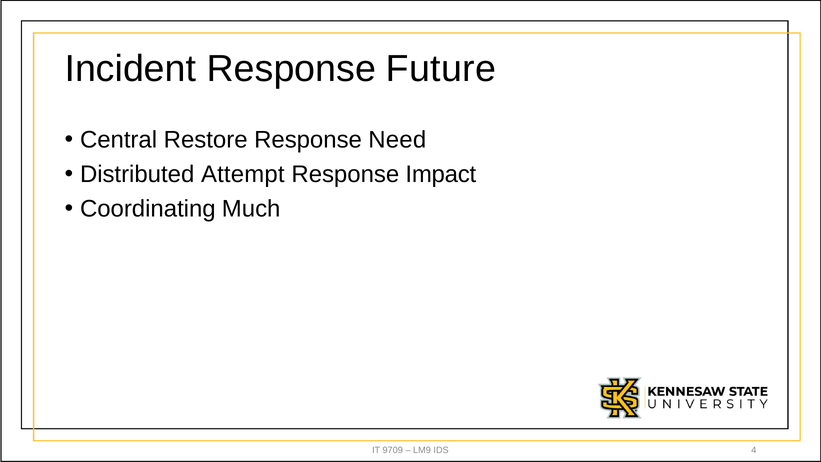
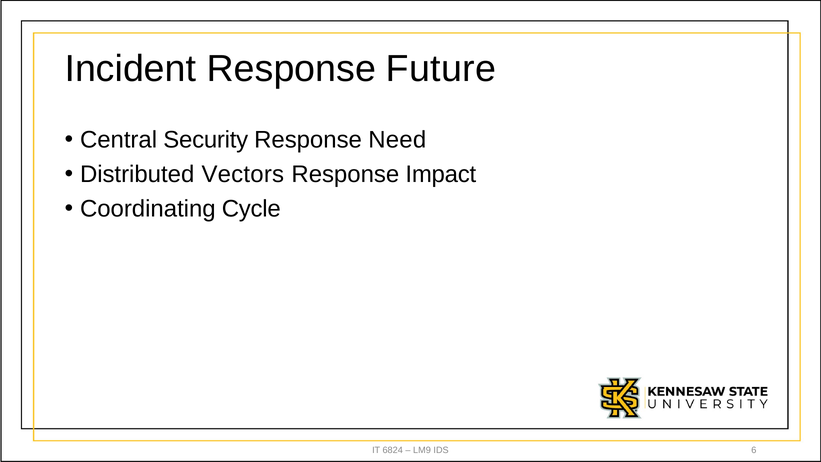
Restore: Restore -> Security (206, 140)
Attempt: Attempt -> Vectors (243, 174)
Much: Much -> Cycle (251, 209)
9709: 9709 -> 6824 (393, 450)
4: 4 -> 6 (754, 450)
